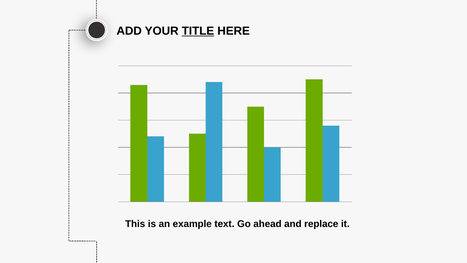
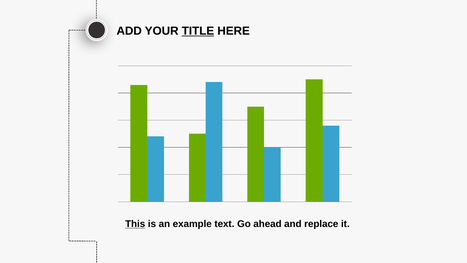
This underline: none -> present (135, 224)
